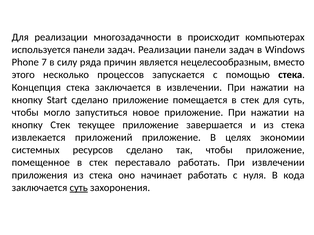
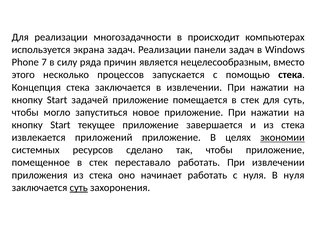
используется панели: панели -> экрана (89, 50)
Start сделано: сделано -> задачей (90, 100)
Стек: Стек -> Start (60, 125)
экономии underline: none -> present (282, 138)
В кода: кода -> нуля (294, 175)
